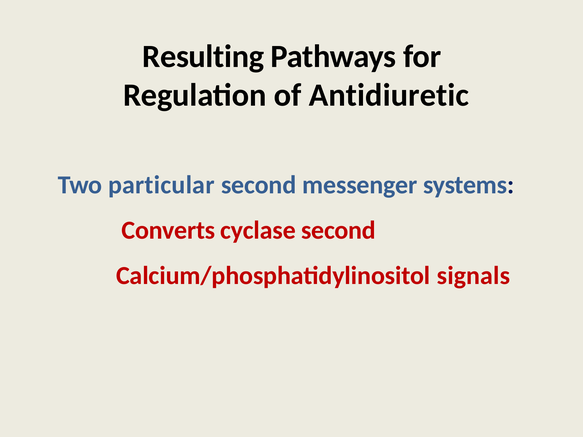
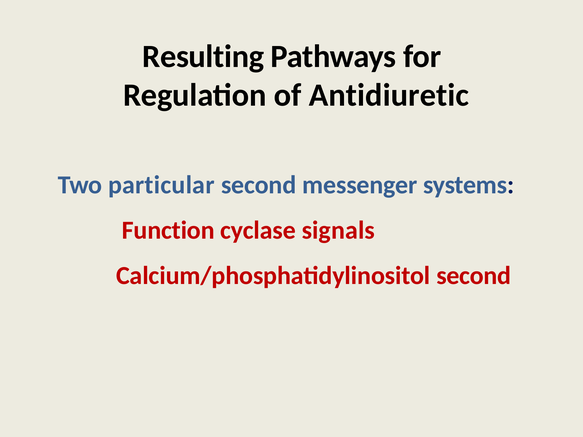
Converts: Converts -> Function (168, 230)
cyclase second: second -> signals (338, 230)
Calcium/phosphatidylinositol signals: signals -> second (474, 276)
